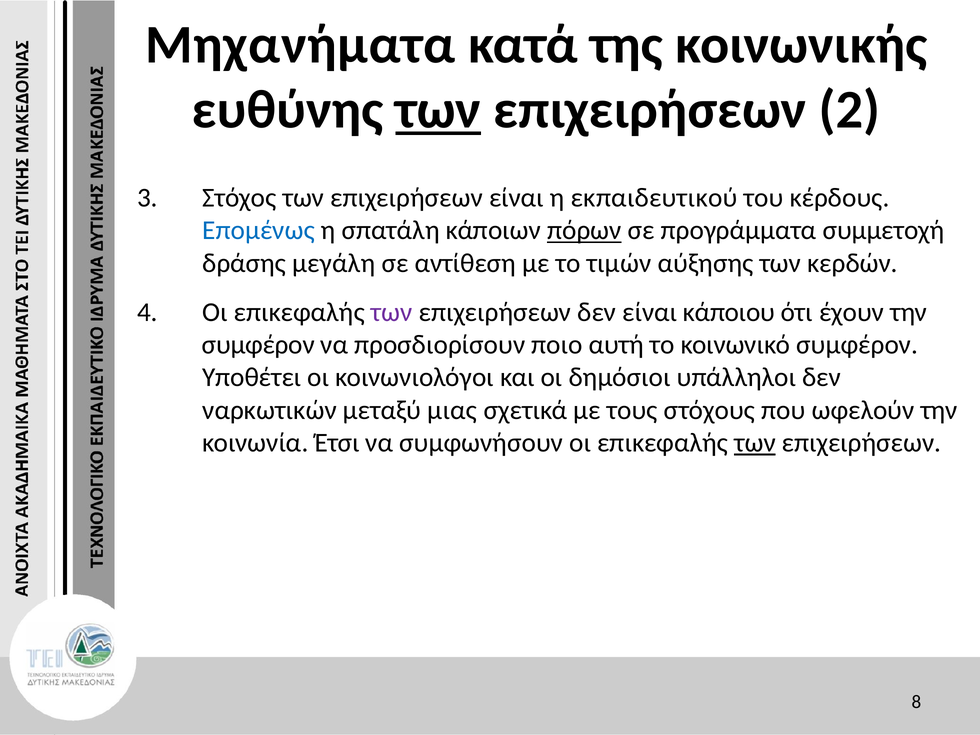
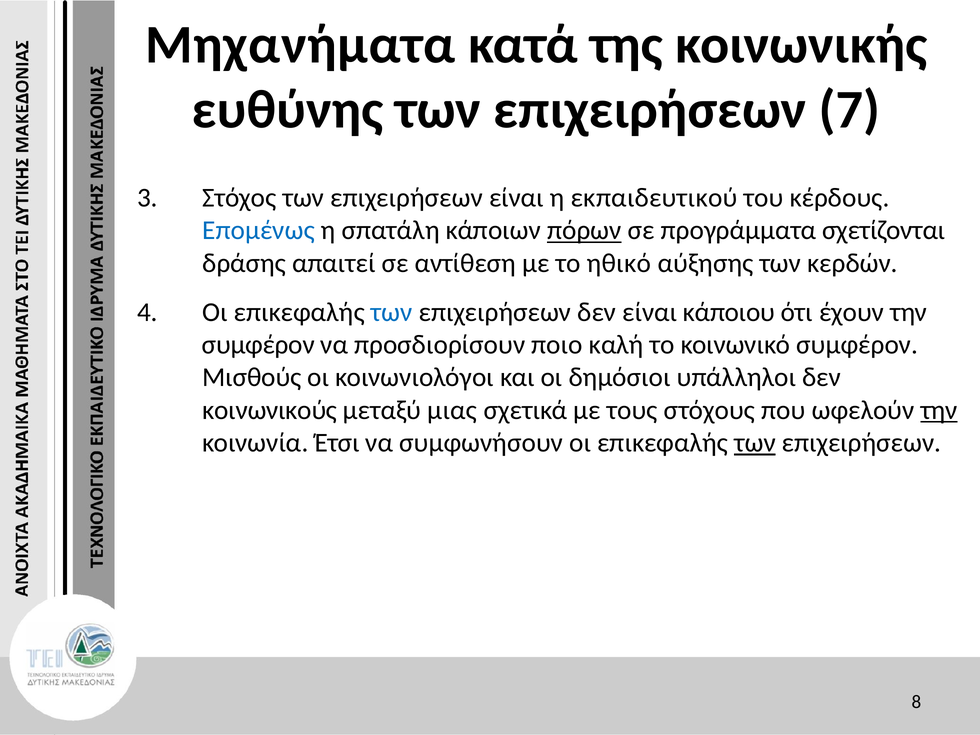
των underline: present -> none (438, 110)
2: 2 -> 7 (849, 110)
συμμετοχή: συμμετοχή -> σχετίζονται (884, 230)
μεγάλη: μεγάλη -> απαιτεί (334, 263)
τιμών: τιμών -> ηθικό (619, 263)
των colour: purple -> blue (392, 312)
αυτή: αυτή -> καλή (616, 345)
Υποθέτει: Υποθέτει -> Μισθούς (252, 377)
ναρκωτικών: ναρκωτικών -> κοινωνικούς (270, 410)
την underline: none -> present (939, 410)
